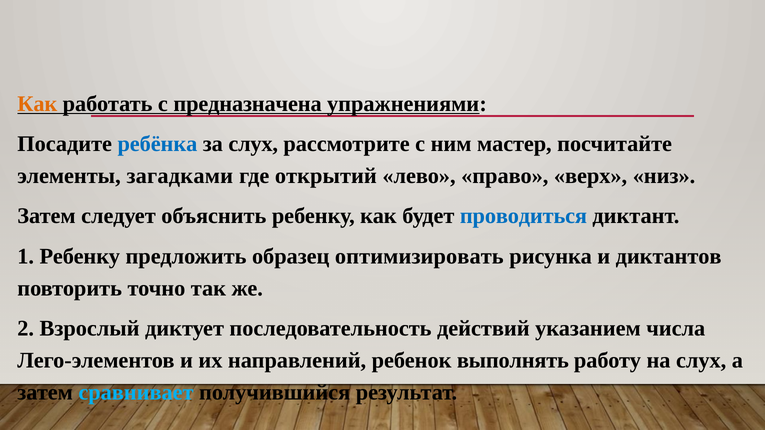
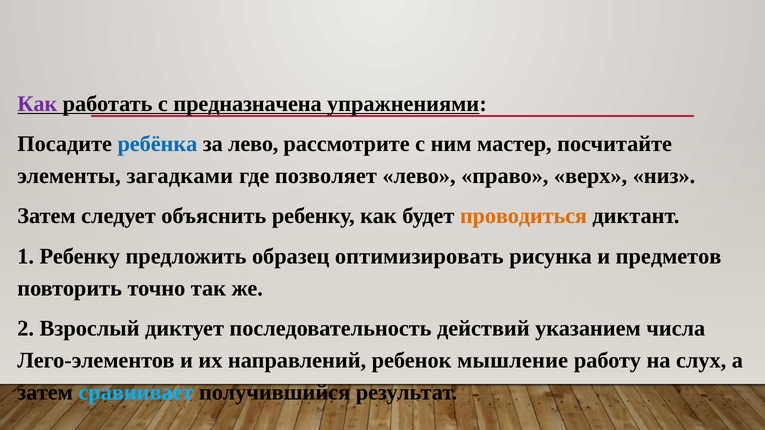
Как colour: orange -> purple (37, 104)
за слух: слух -> лево (253, 144)
открытий: открытий -> позволяет (326, 176)
проводиться colour: blue -> orange (523, 216)
диктантов: диктантов -> предметов (669, 256)
выполнять: выполнять -> мышление (513, 361)
